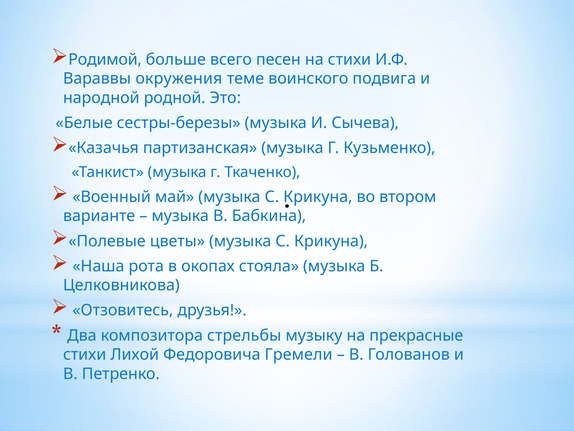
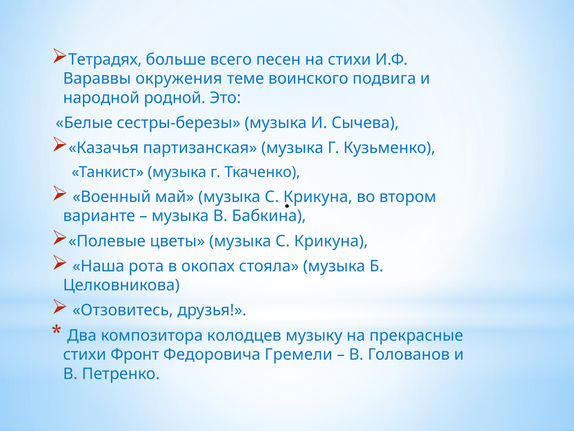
Родимой: Родимой -> Тетрадях (105, 59)
стрельбы: стрельбы -> колодцев (244, 335)
Лихой: Лихой -> Фронт (135, 354)
